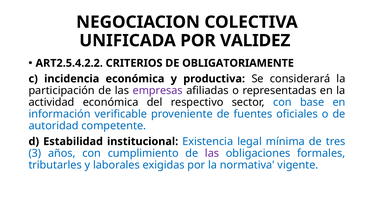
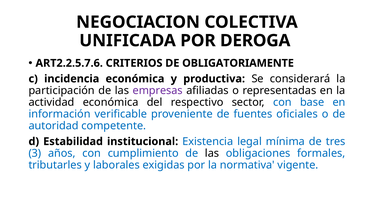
VALIDEZ: VALIDEZ -> DEROGA (255, 41)
ART2.5.4.2.2: ART2.5.4.2.2 -> ART2.2.5.7.6 (69, 63)
las colour: purple -> black (212, 154)
